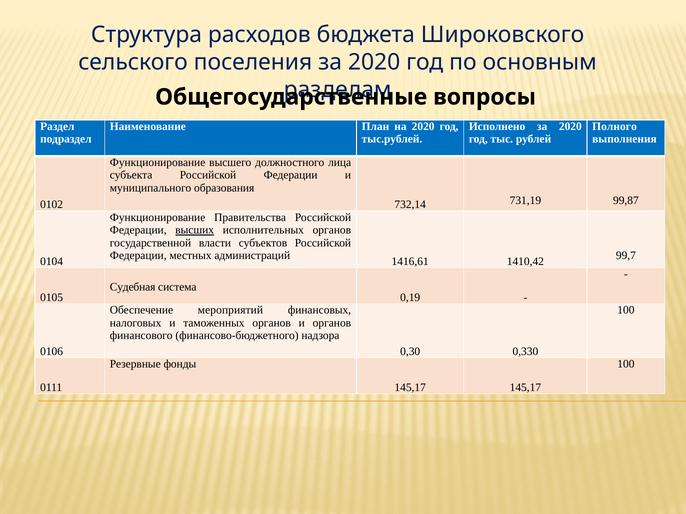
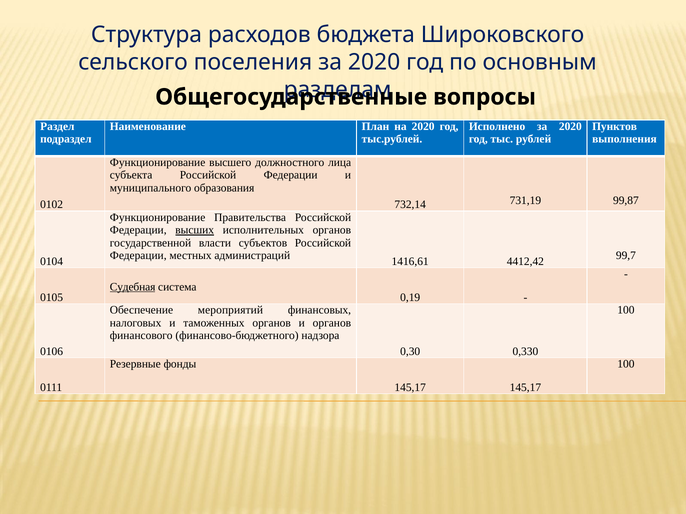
Полного: Полного -> Пунктов (615, 127)
1410,42: 1410,42 -> 4412,42 (525, 262)
Судебная underline: none -> present (133, 287)
